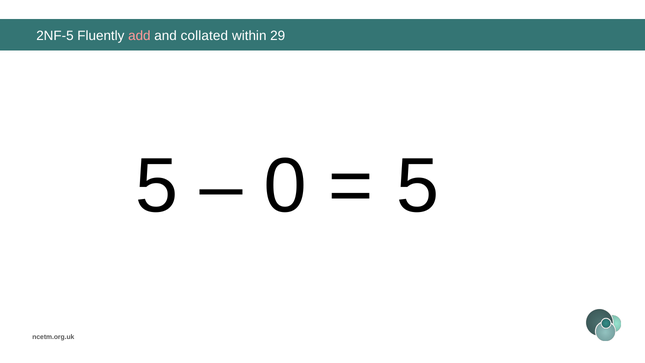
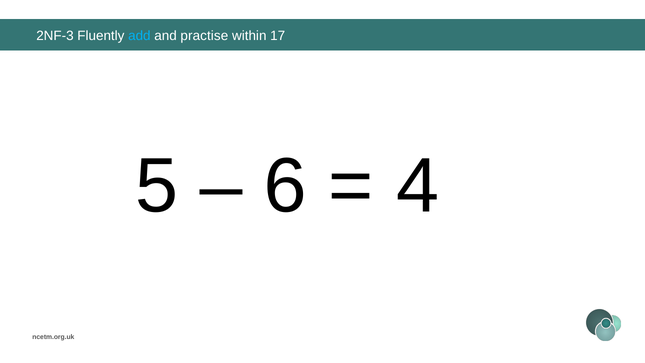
2NF-5: 2NF-5 -> 2NF-3 (55, 36)
add colour: pink -> light blue (139, 36)
collated: collated -> practise (204, 36)
29: 29 -> 17 (278, 36)
0: 0 -> 6 (285, 186)
5: 5 -> 4 (418, 186)
